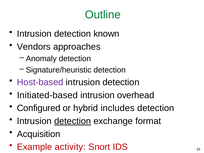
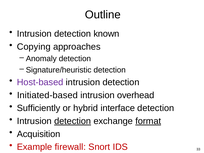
Outline colour: green -> black (103, 15)
Vendors: Vendors -> Copying (34, 47)
Configured: Configured -> Sufficiently (39, 108)
includes: includes -> interface (118, 108)
format underline: none -> present (148, 121)
activity: activity -> firewall (70, 147)
